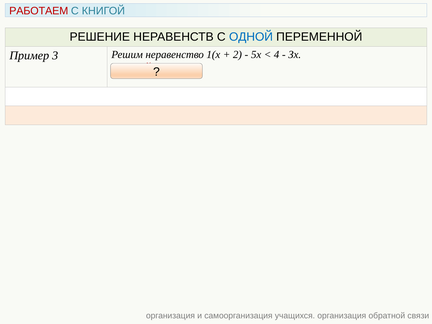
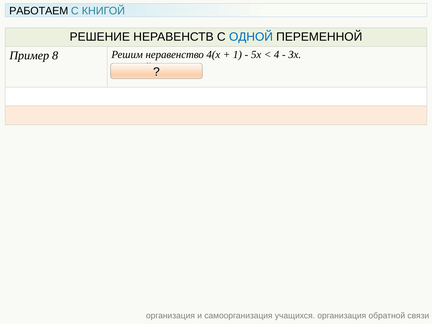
РАБОТАЕМ colour: red -> black (39, 11)
3: 3 -> 8 (55, 55)
1(х: 1(х -> 4(х (213, 55)
2: 2 -> 1 (237, 55)
